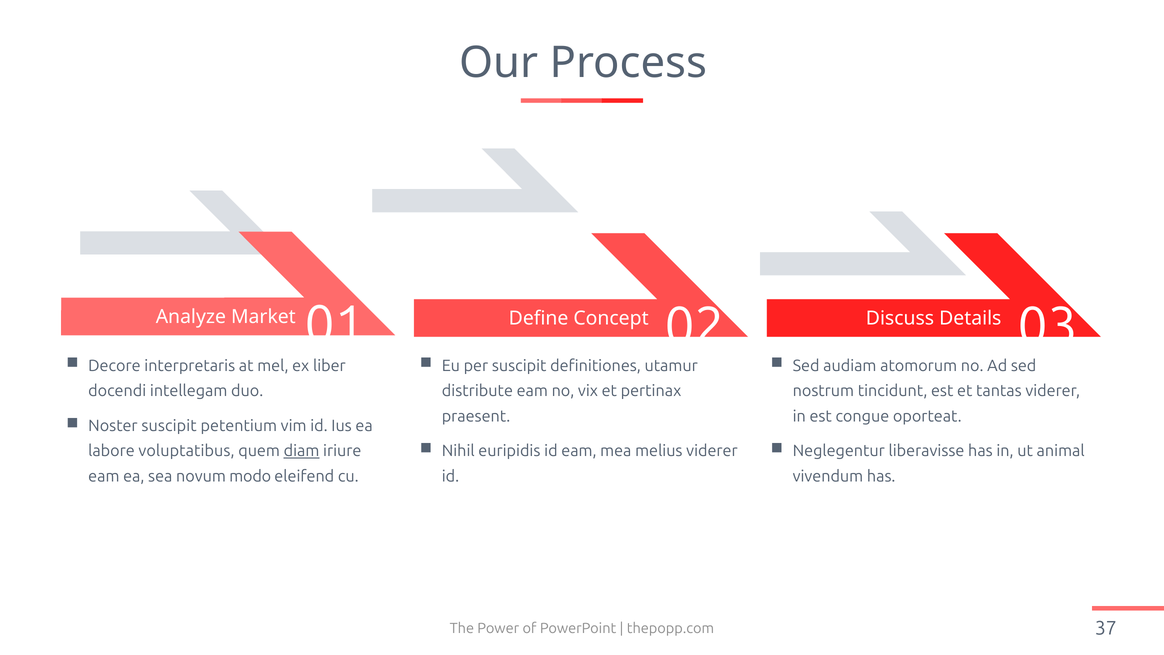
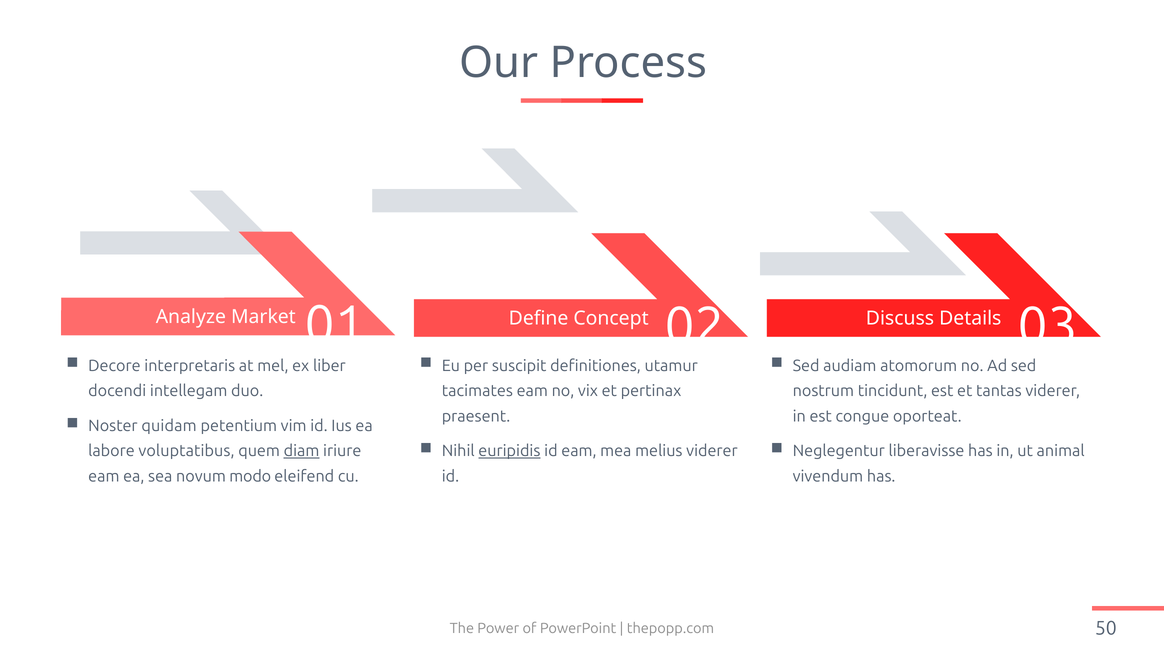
distribute: distribute -> tacimates (477, 391)
Noster suscipit: suscipit -> quidam (169, 426)
euripidis underline: none -> present (509, 451)
37: 37 -> 50 (1106, 628)
